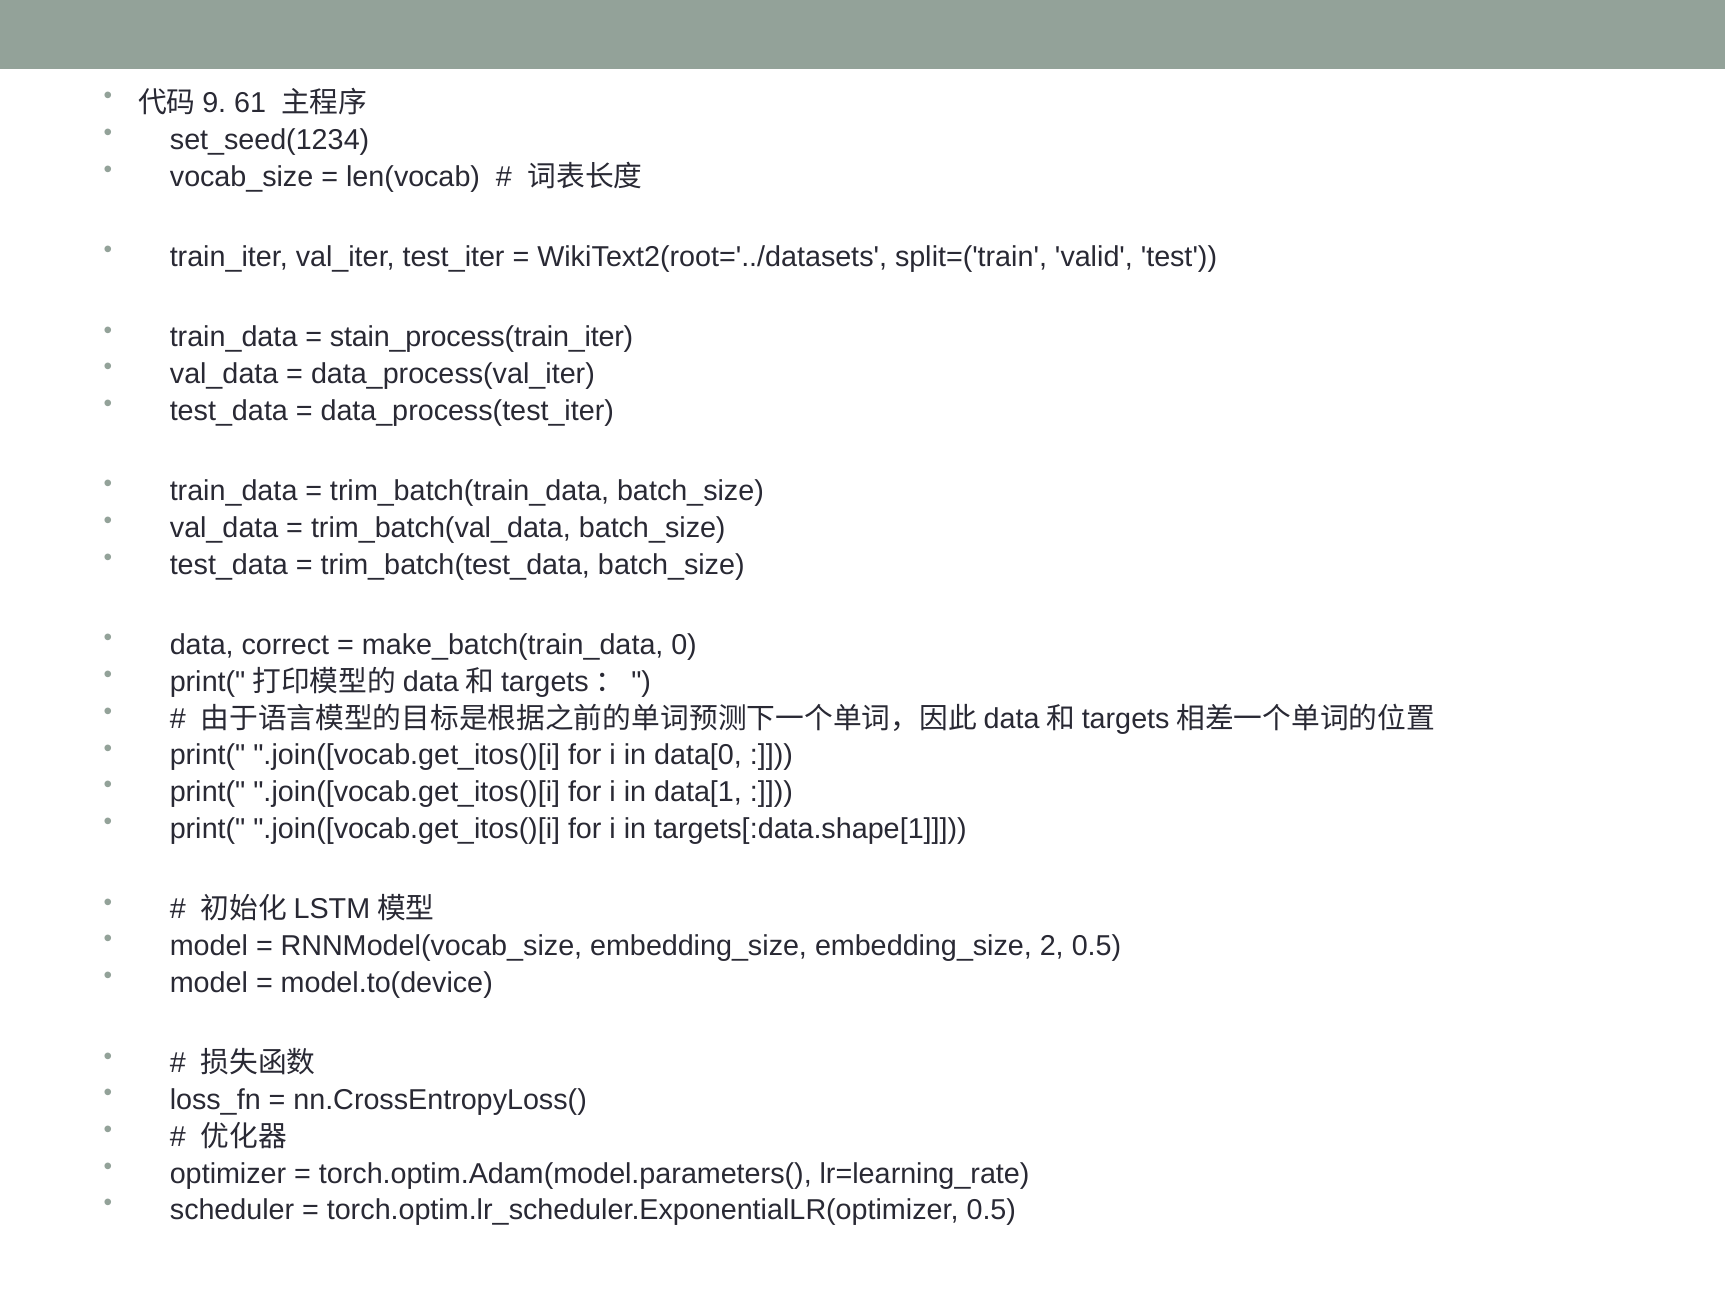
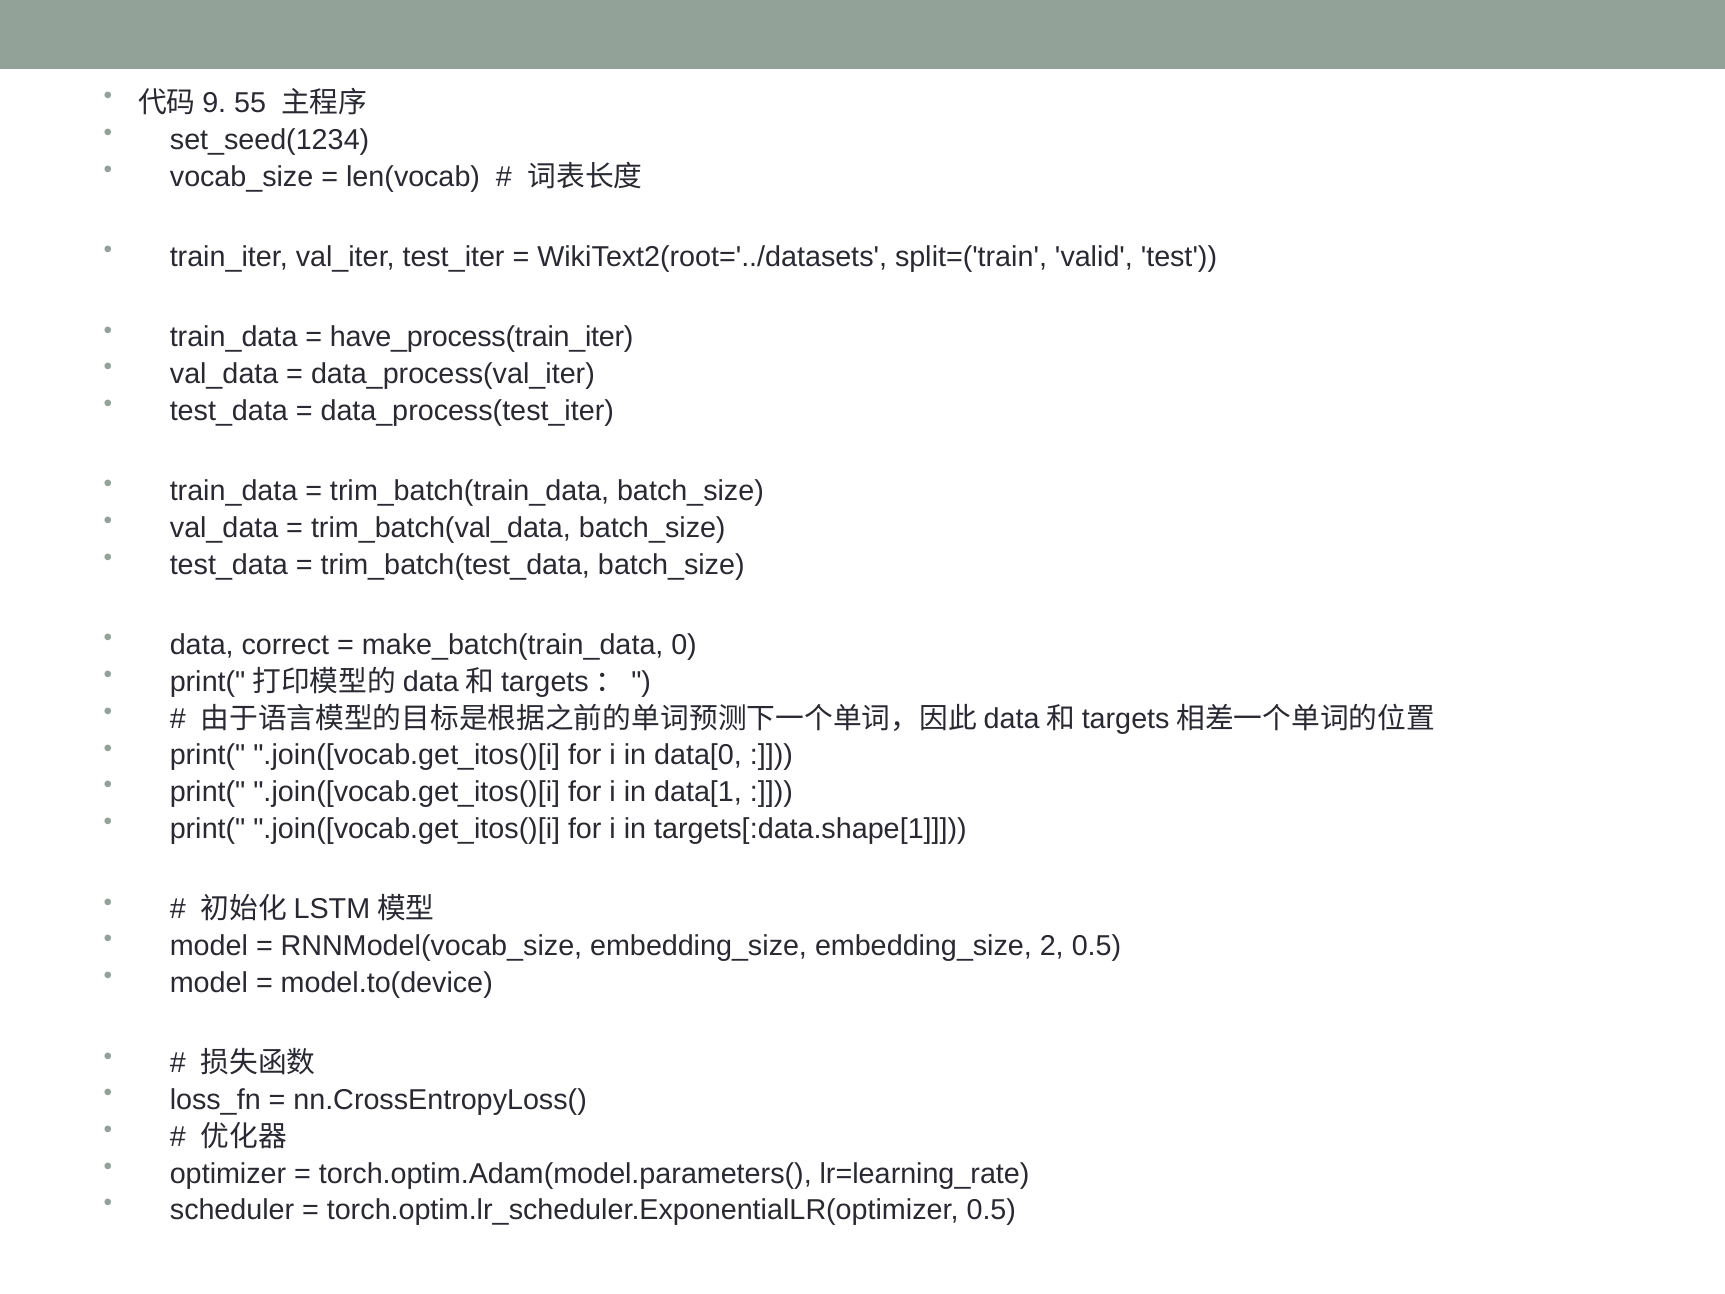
61: 61 -> 55 (250, 103)
stain_process(train_iter: stain_process(train_iter -> have_process(train_iter (482, 337)
